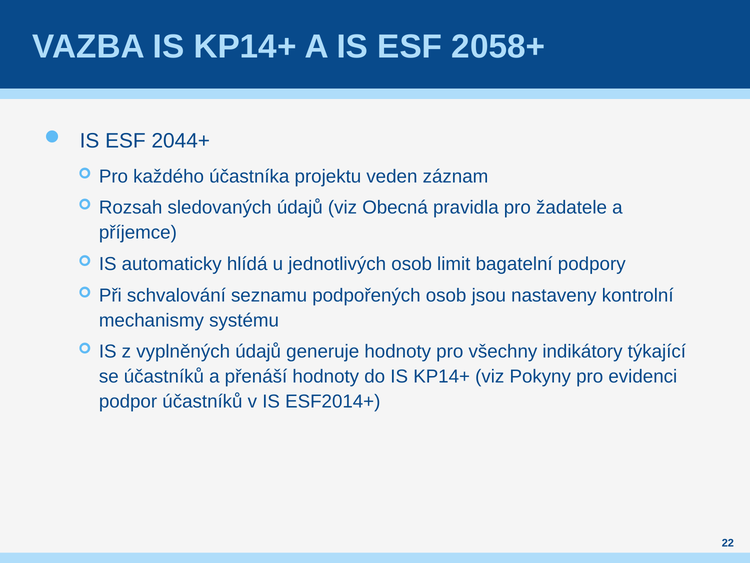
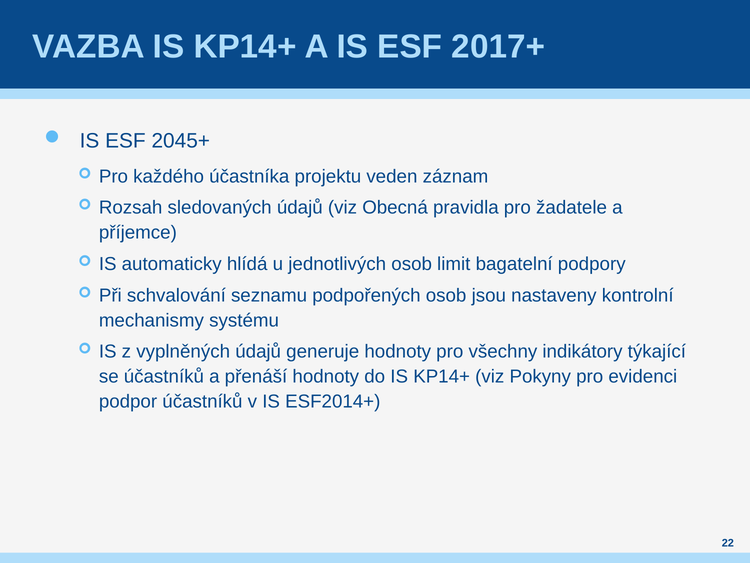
2058+: 2058+ -> 2017+ (498, 47)
2044+: 2044+ -> 2045+ (181, 141)
